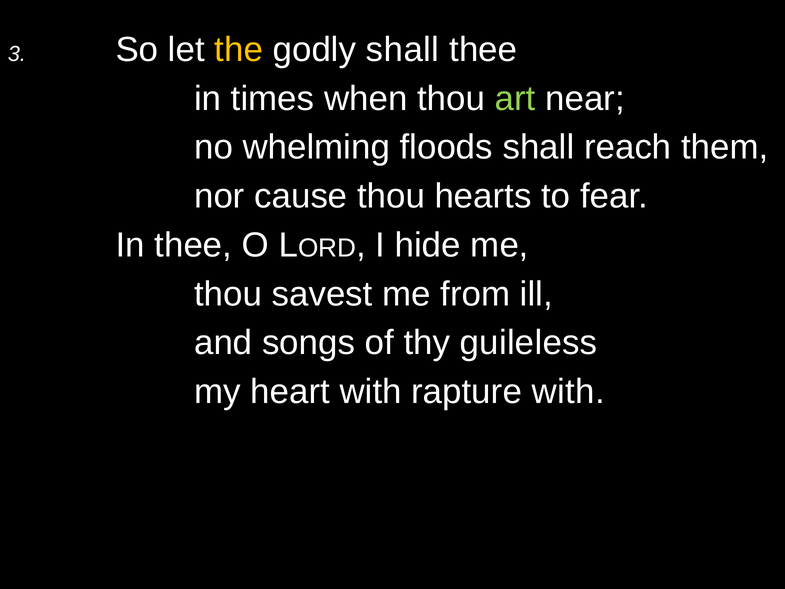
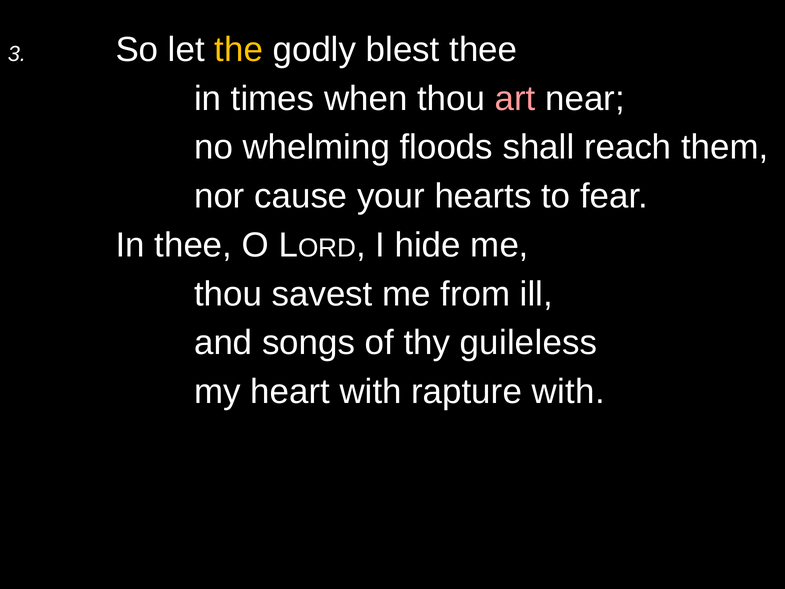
godly shall: shall -> blest (403, 50)
art colour: light green -> pink (515, 99)
cause thou: thou -> your (391, 196)
